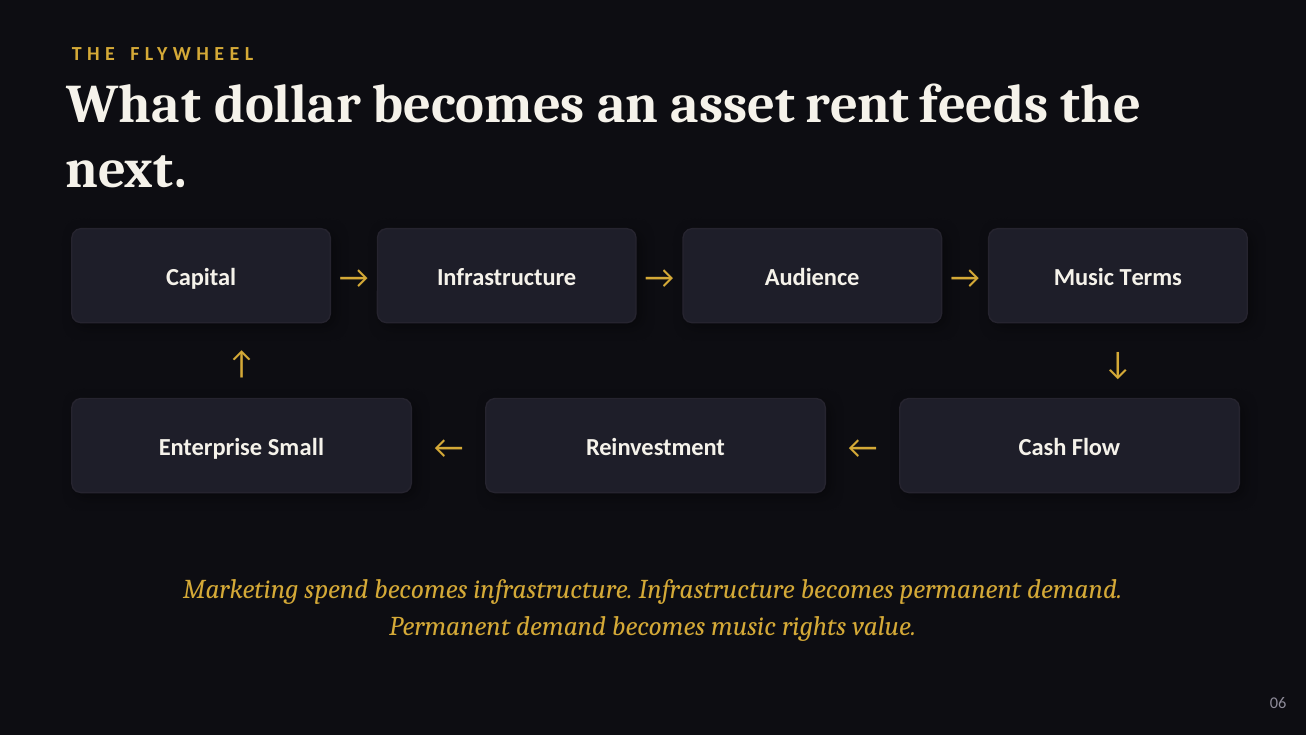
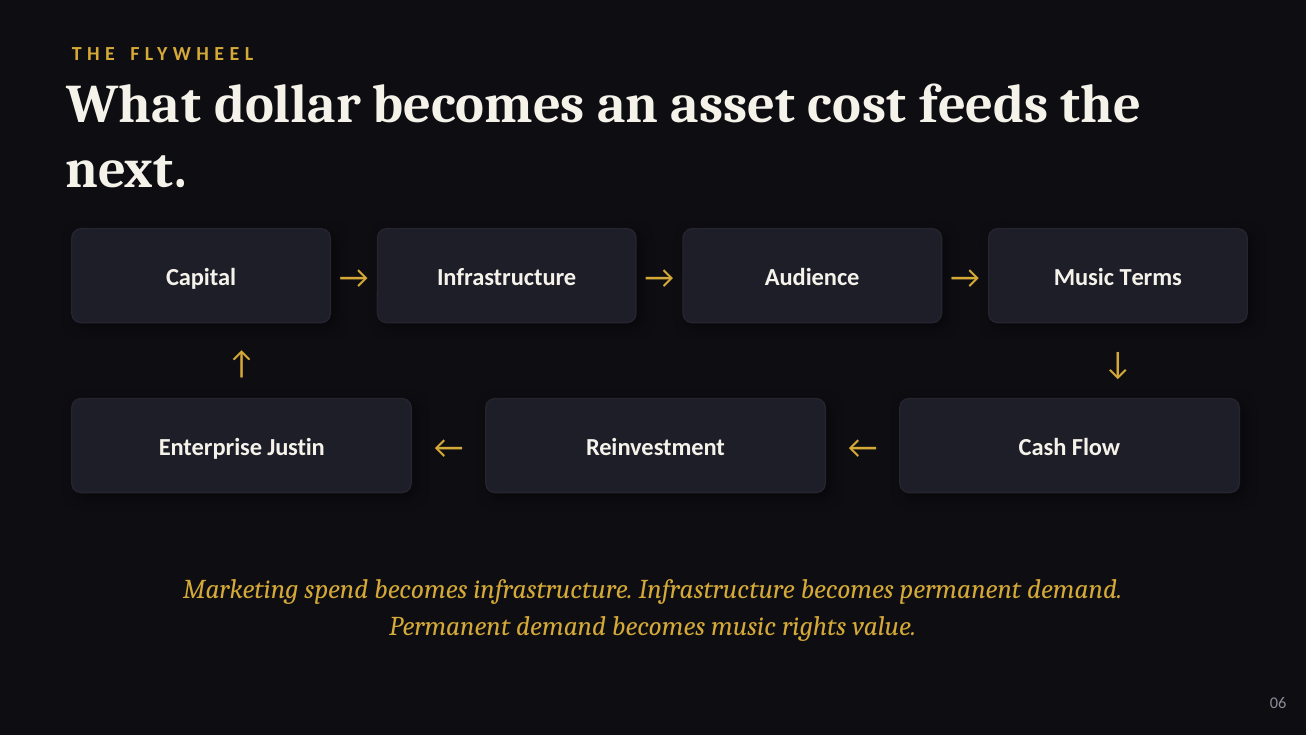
rent: rent -> cost (857, 104)
Small: Small -> Justin (296, 447)
